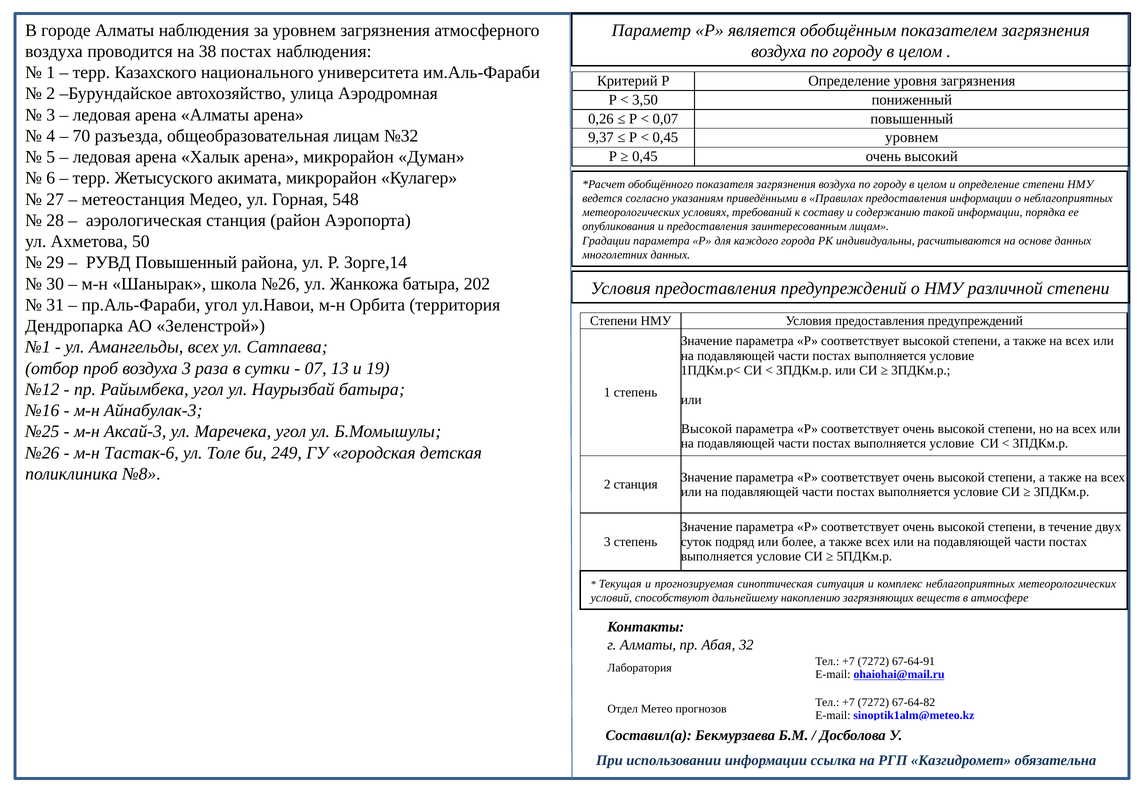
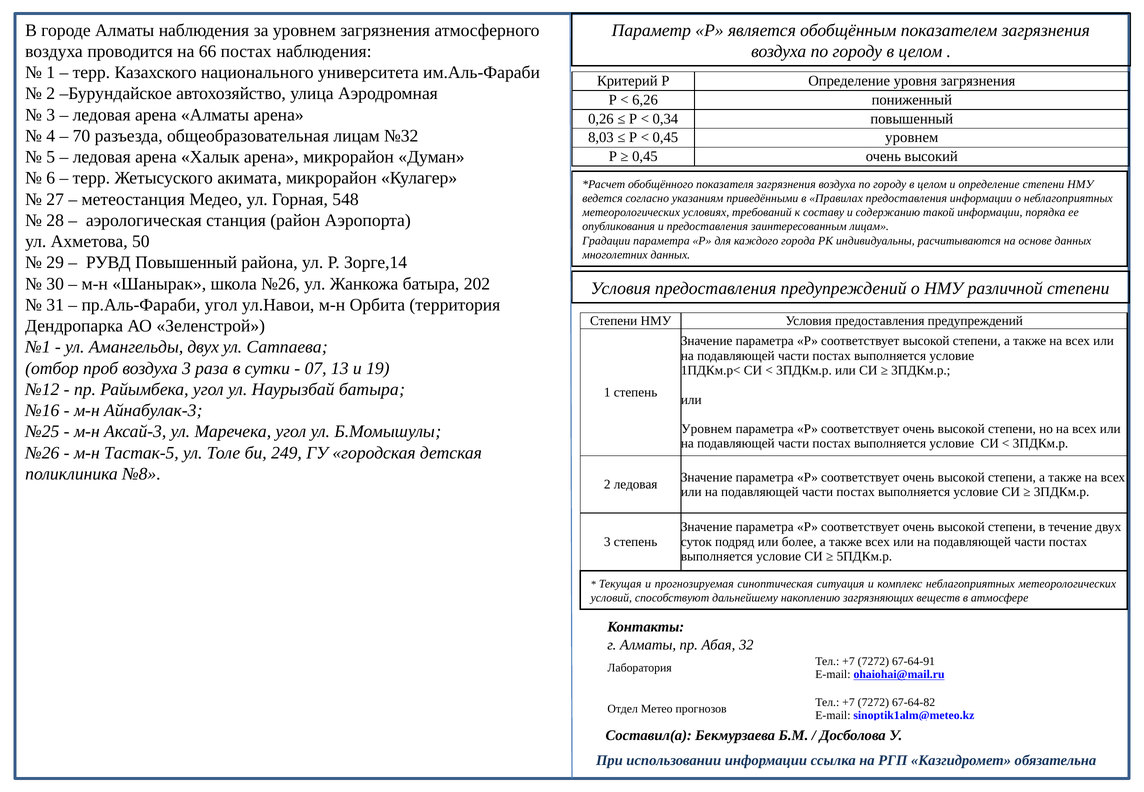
38: 38 -> 66 (208, 51)
3,50: 3,50 -> 6,26 (645, 100)
0,07: 0,07 -> 0,34 (665, 119)
9,37: 9,37 -> 8,03 (601, 138)
Амангельды всех: всех -> двух (203, 347)
Высокой: Высокой -> Уровнем (707, 429)
Тастак-6: Тастак-6 -> Тастак-5 (141, 453)
2 станция: станция -> ледовая (636, 485)
